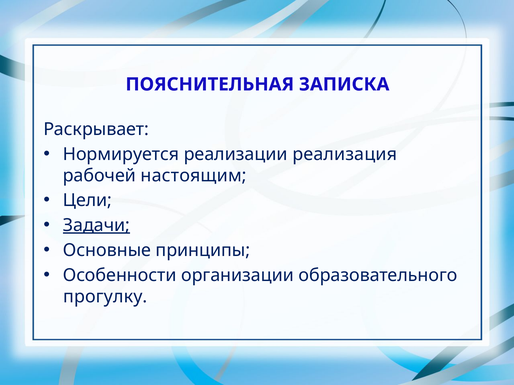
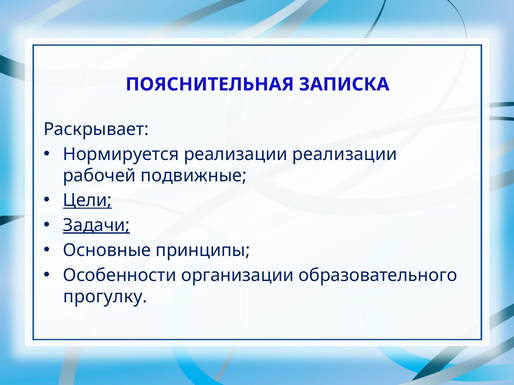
реализации реализация: реализация -> реализации (345, 154)
настоящим: настоящим -> подвижные (194, 176)
Цели underline: none -> present (87, 201)
